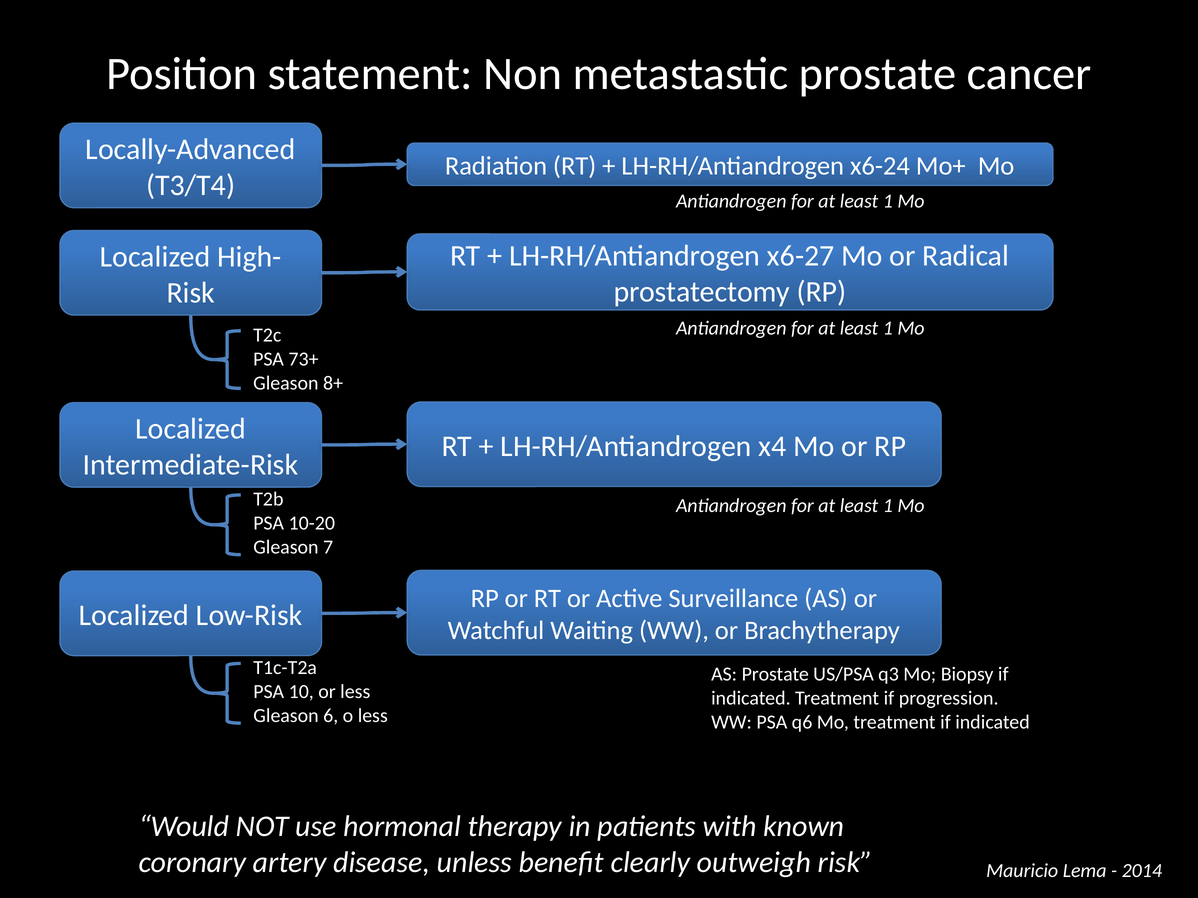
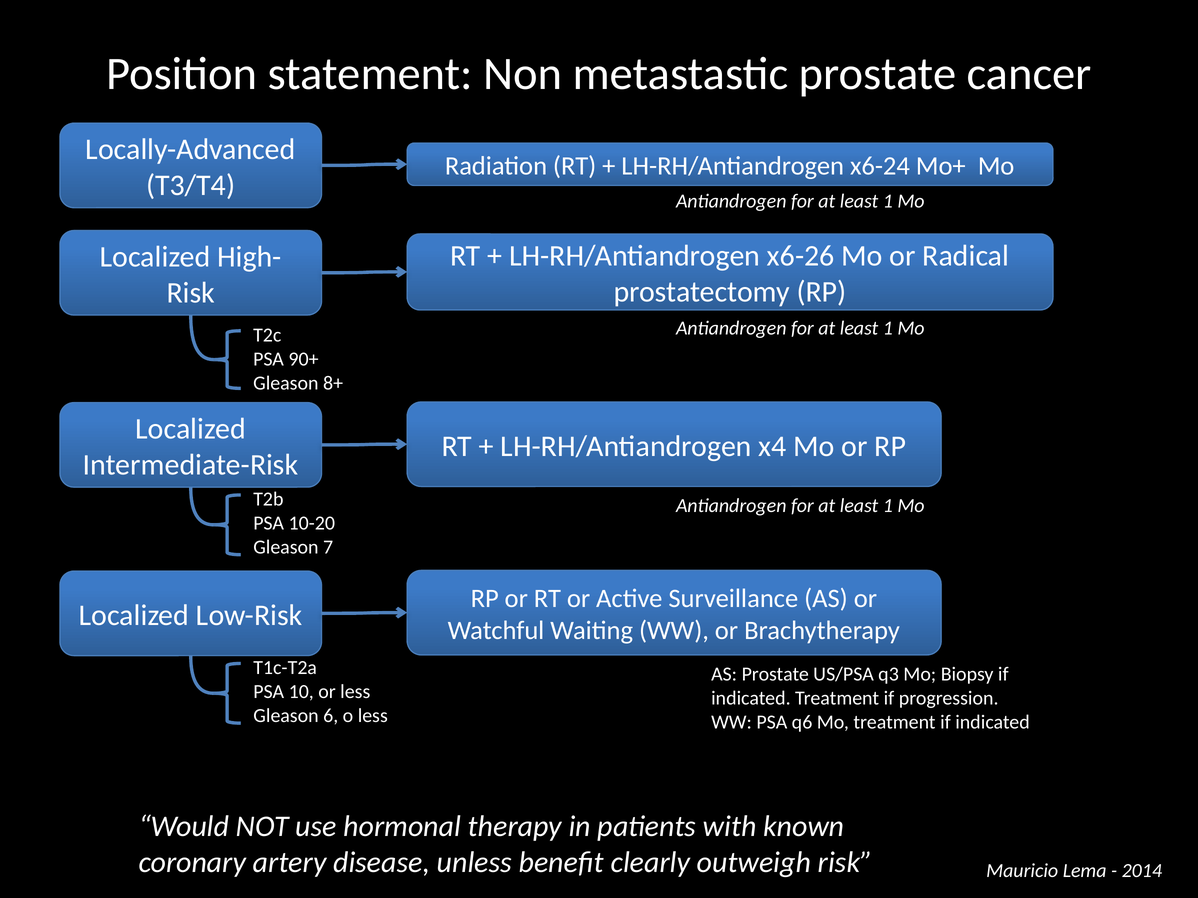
x6-27: x6-27 -> x6-26 (801, 256)
73+: 73+ -> 90+ (304, 359)
